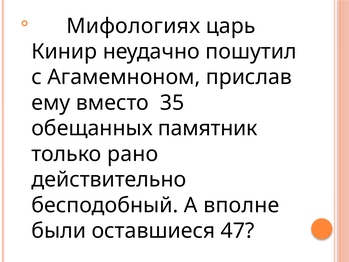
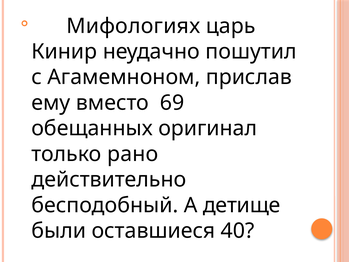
35: 35 -> 69 (172, 103)
памятник: памятник -> оригинал (208, 128)
вполне: вполне -> детище (242, 205)
47: 47 -> 40 (238, 231)
